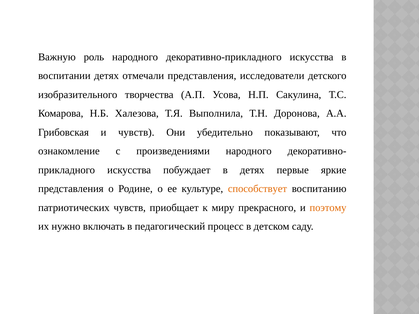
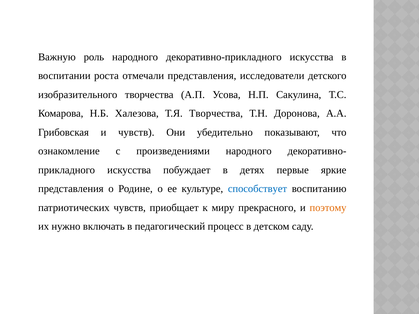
воспитании детях: детях -> роста (106, 76)
Т.Я Выполнила: Выполнила -> Творчества (216, 114)
способствует colour: orange -> blue (257, 189)
